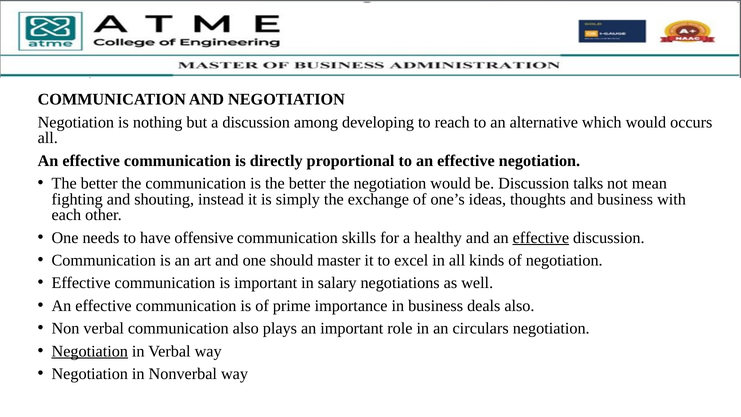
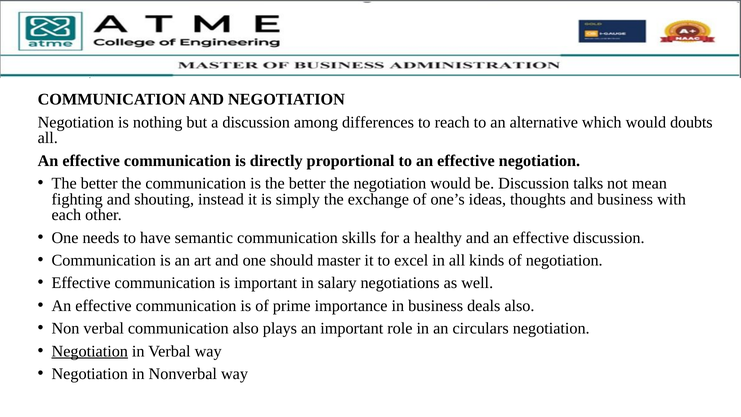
developing: developing -> differences (378, 122)
occurs: occurs -> doubts (691, 122)
offensive: offensive -> semantic (204, 238)
effective underline: present -> none (541, 238)
